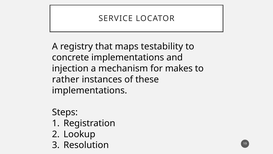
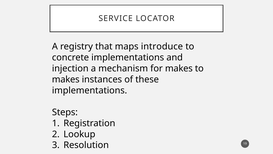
testability: testability -> introduce (162, 46)
rather: rather -> makes (66, 79)
